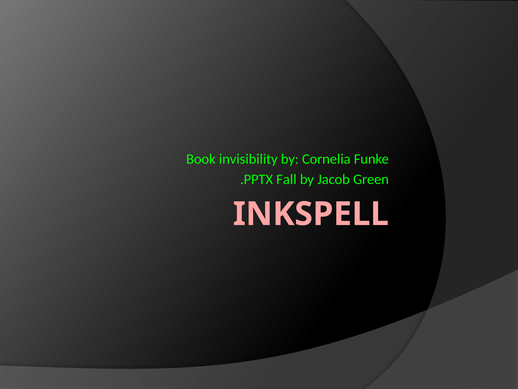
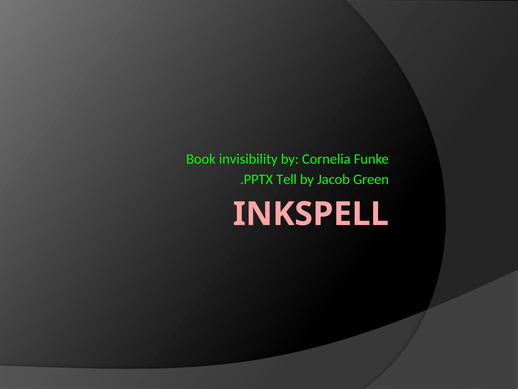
Fall: Fall -> Tell (287, 179)
